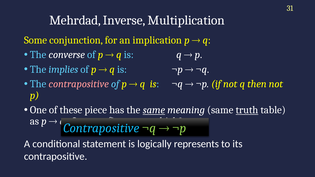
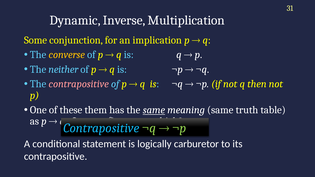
Mehrdad: Mehrdad -> Dynamic (75, 20)
converse colour: white -> yellow (67, 55)
implies: implies -> neither (63, 69)
piece: piece -> them (96, 110)
truth underline: present -> none (247, 110)
represents: represents -> carburetor (196, 144)
